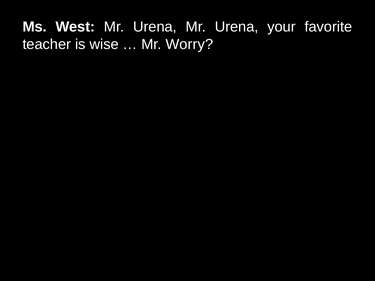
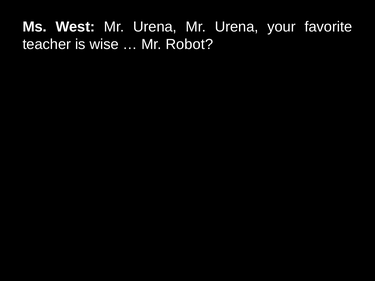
Worry: Worry -> Robot (189, 44)
